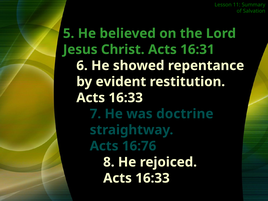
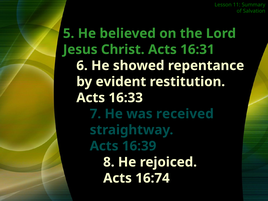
doctrine: doctrine -> received (185, 114)
16:76: 16:76 -> 16:39 (139, 146)
16:33: 16:33 -> 16:74 (153, 178)
